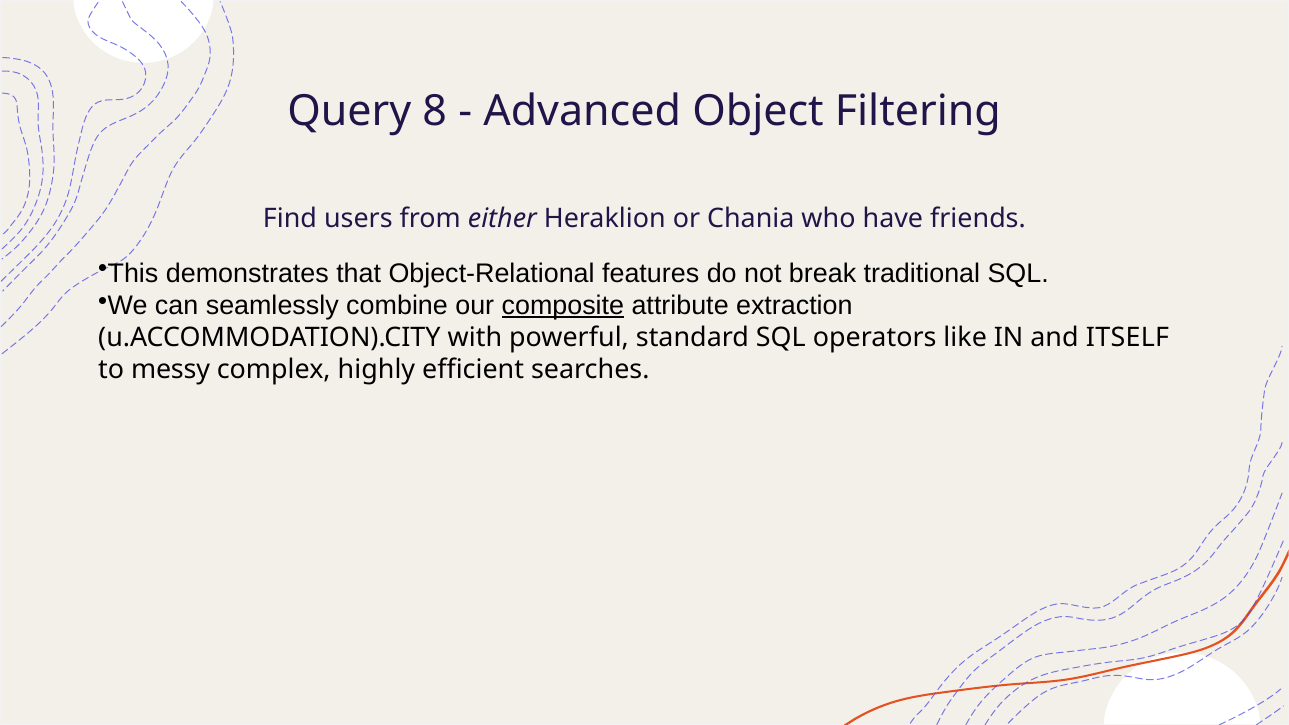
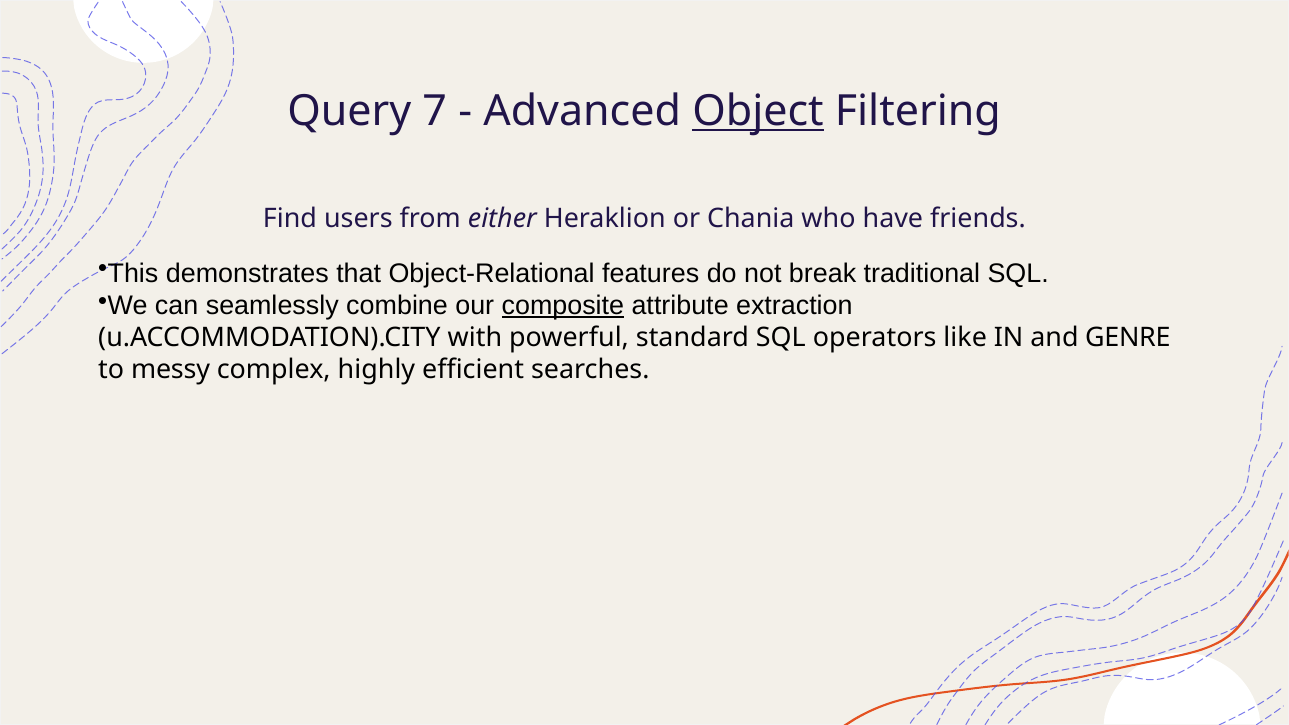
8: 8 -> 7 (435, 112)
Object underline: none -> present (758, 112)
ITSELF: ITSELF -> GENRE (1128, 338)
